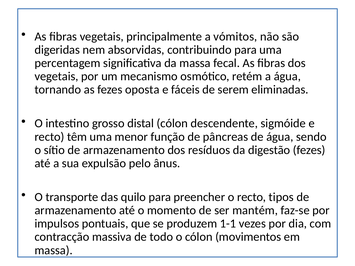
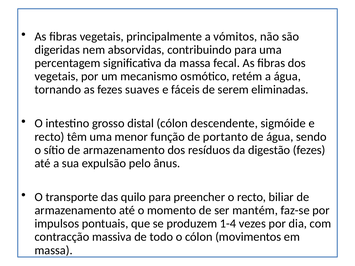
oposta: oposta -> suaves (142, 90)
pâncreas: pâncreas -> portanto (226, 137)
tipos: tipos -> biliar (281, 197)
1-1: 1-1 -> 1-4 (228, 224)
